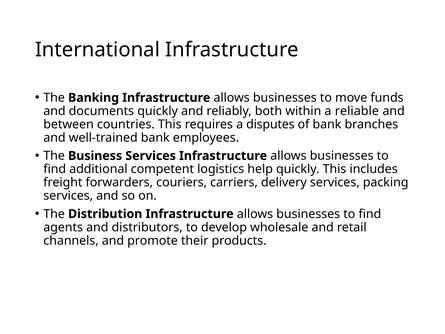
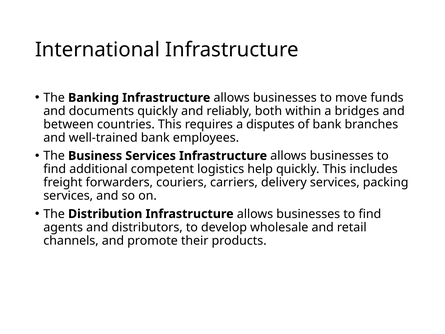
reliable: reliable -> bridges (357, 111)
